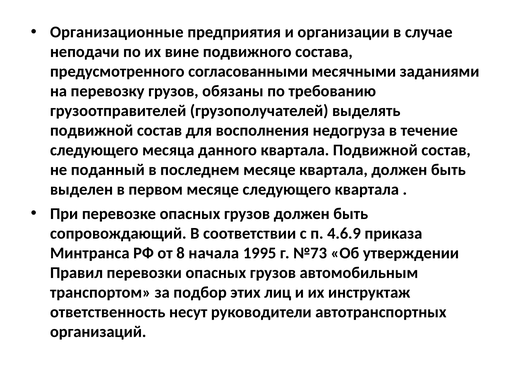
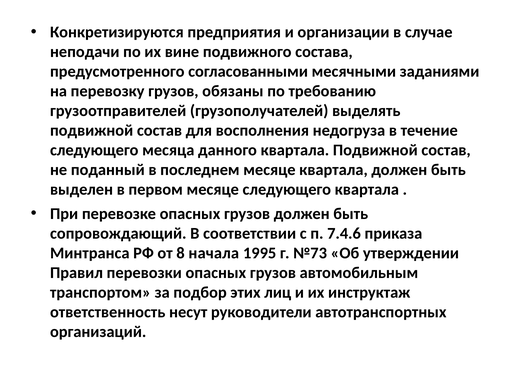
Организационные: Организационные -> Конкретизируются (117, 32)
4.6.9: 4.6.9 -> 7.4.6 (344, 233)
